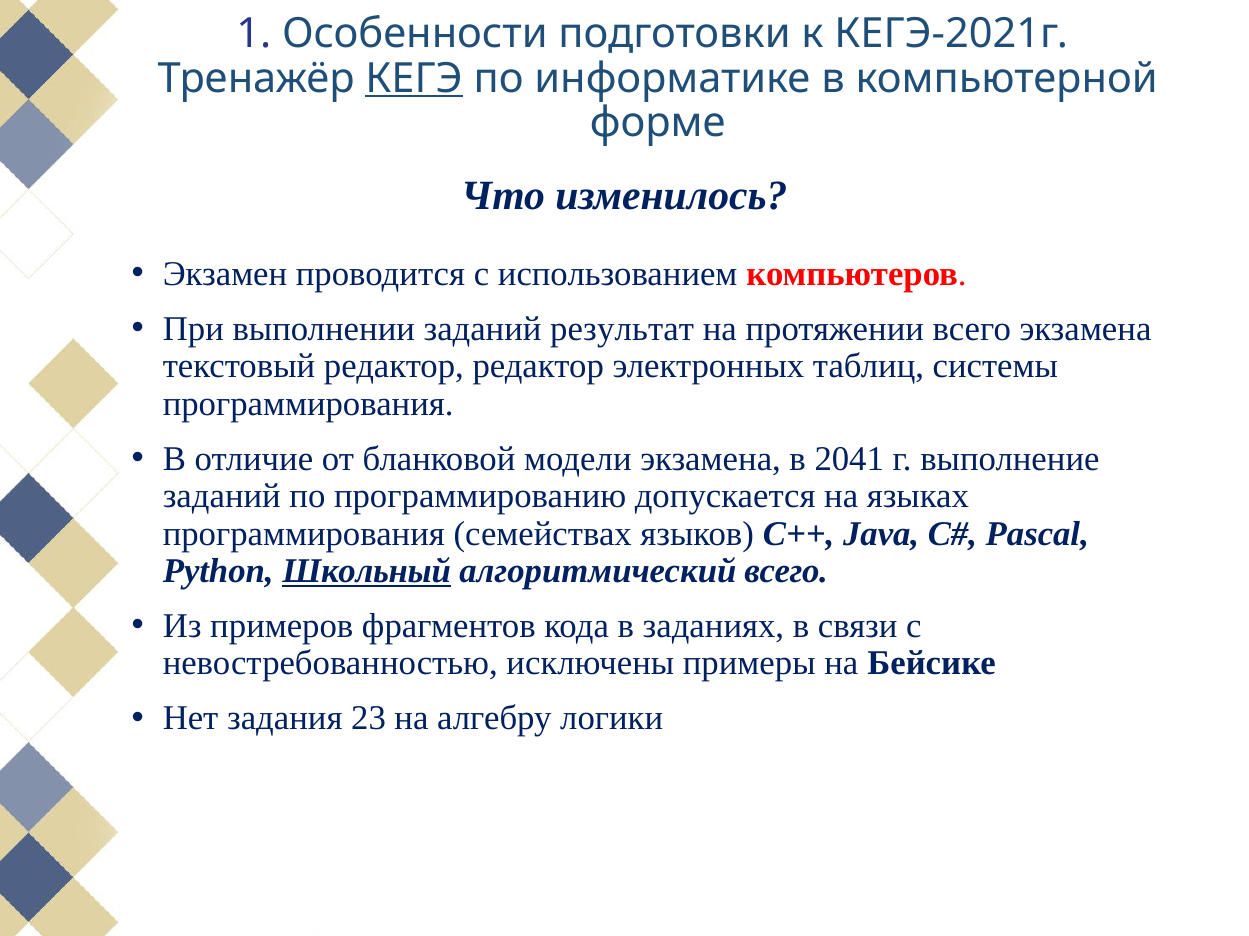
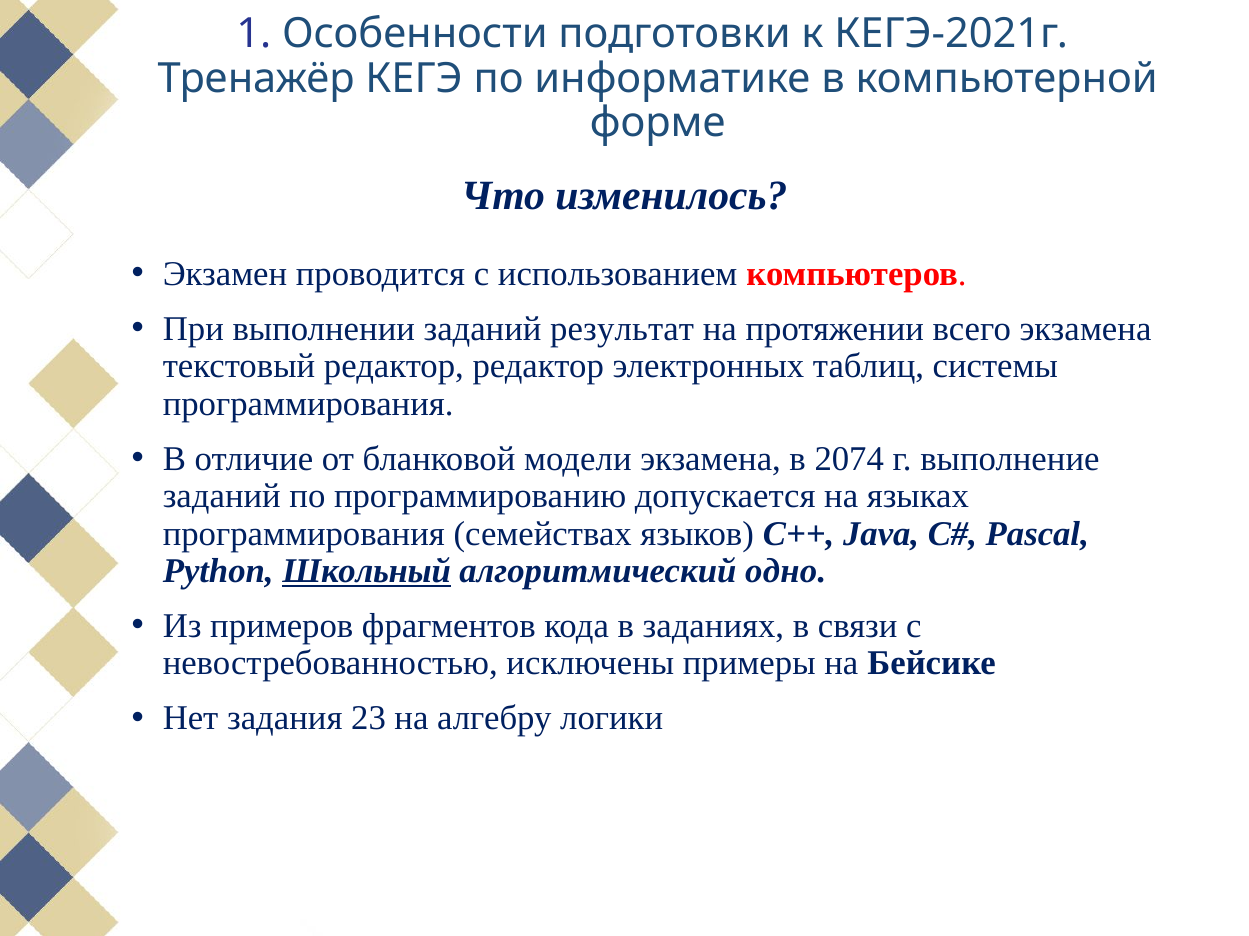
КЕГЭ underline: present -> none (414, 78)
2041: 2041 -> 2074 (849, 459)
алгоритмический всего: всего -> одно (786, 572)
